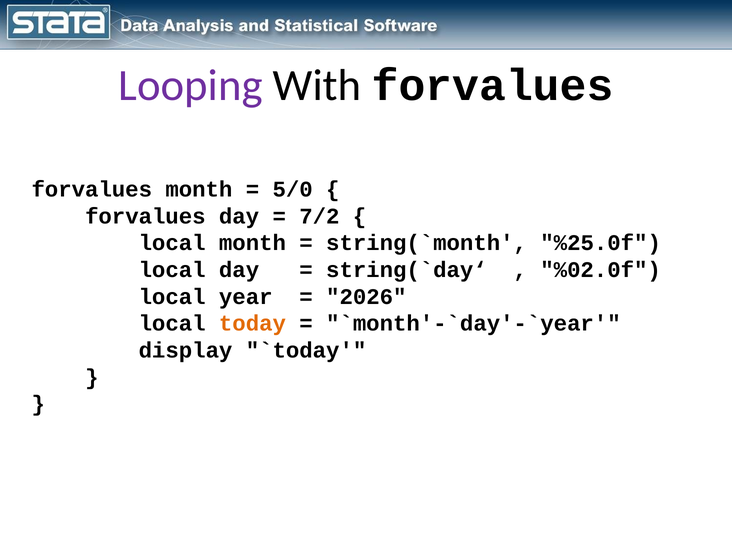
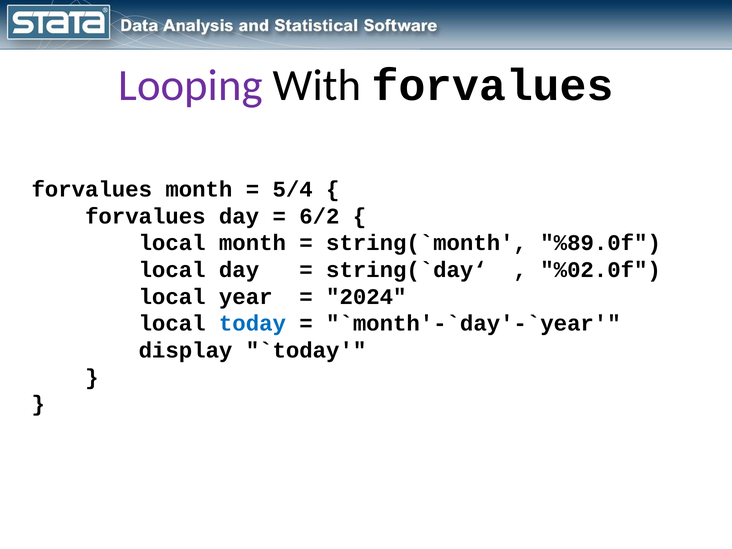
5/0: 5/0 -> 5/4 (293, 189)
7/2: 7/2 -> 6/2 (319, 216)
%25.0f: %25.0f -> %89.0f (601, 243)
2026: 2026 -> 2024 (366, 297)
today colour: orange -> blue (252, 324)
